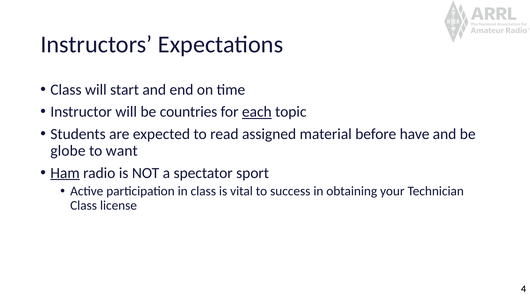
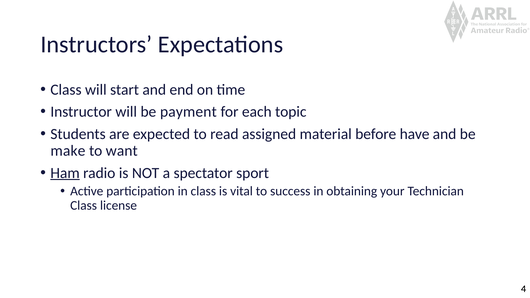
countries: countries -> payment (188, 112)
each underline: present -> none (257, 112)
globe: globe -> make (68, 151)
